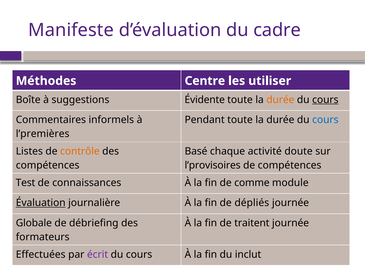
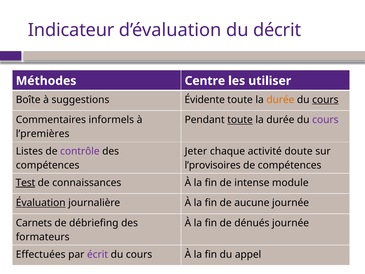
Manifeste: Manifeste -> Indicateur (71, 30)
cadre: cadre -> décrit (277, 30)
toute underline: none -> present (240, 120)
cours colour: blue -> purple (325, 120)
contrôle colour: orange -> purple (80, 151)
Basé: Basé -> Jeter (196, 151)
Test underline: none -> present (25, 183)
comme: comme -> intense (252, 183)
dépliés: dépliés -> aucune (252, 203)
Globale: Globale -> Carnets (34, 223)
traitent: traitent -> dénués (252, 223)
inclut: inclut -> appel (248, 254)
